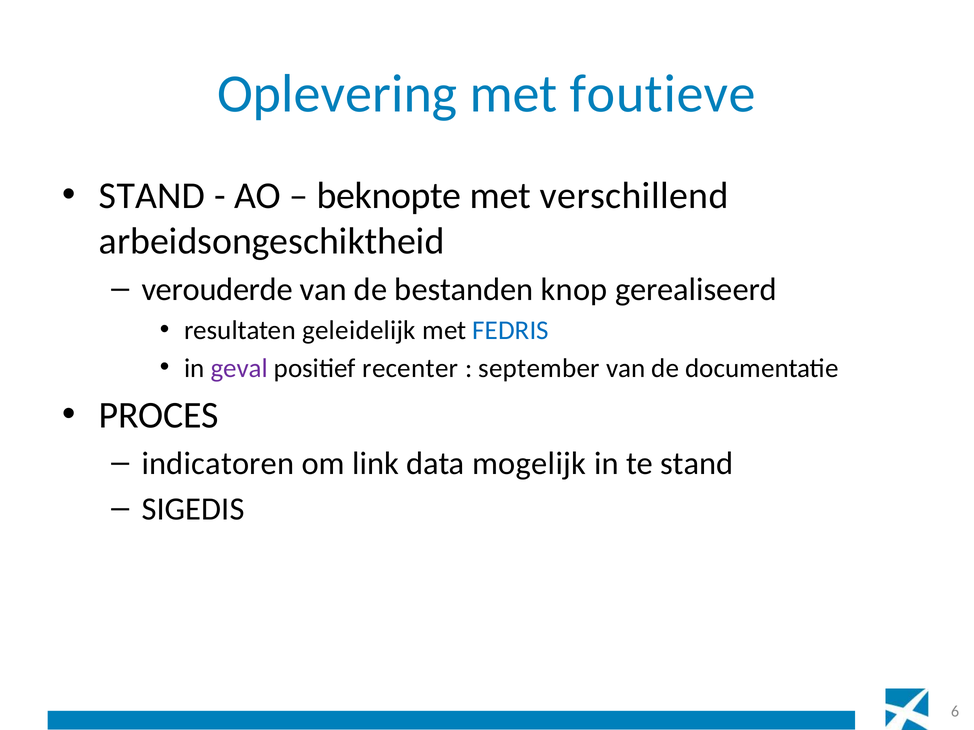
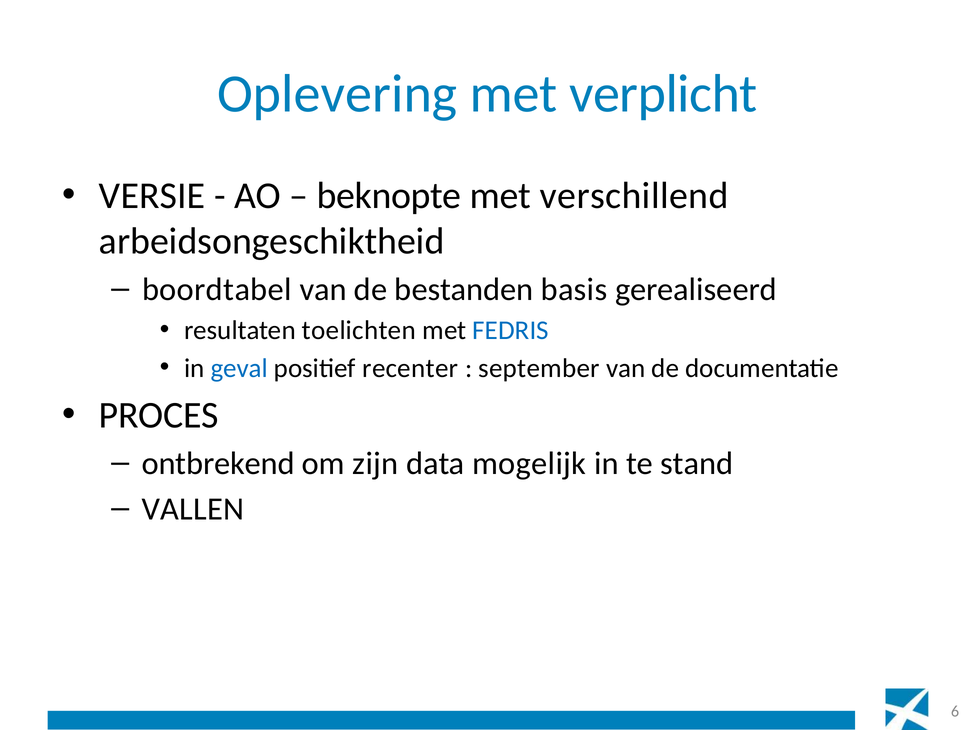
foutieve: foutieve -> verplicht (663, 94)
STAND: STAND -> VERSIE (152, 196)
verouderde: verouderde -> boordtabel (217, 290)
knop: knop -> basis (574, 290)
geleidelijk: geleidelijk -> toelichten (359, 330)
geval colour: purple -> blue (239, 368)
indicatoren: indicatoren -> ontbrekend (218, 464)
link: link -> zijn (375, 464)
SIGEDIS: SIGEDIS -> VALLEN (193, 509)
